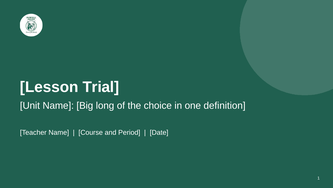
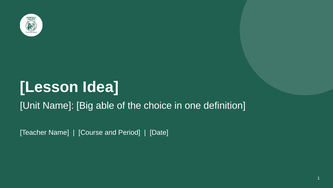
Trial: Trial -> Idea (101, 87)
long: long -> able (105, 105)
